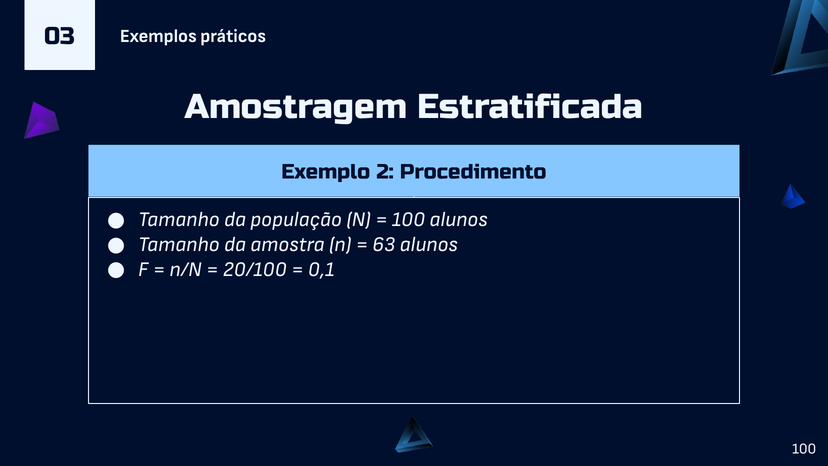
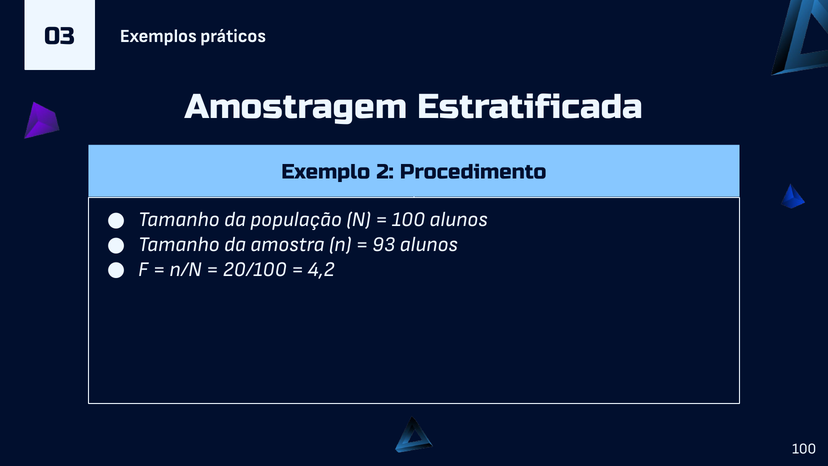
63: 63 -> 93 (384, 244)
0,1: 0,1 -> 4,2 (321, 269)
